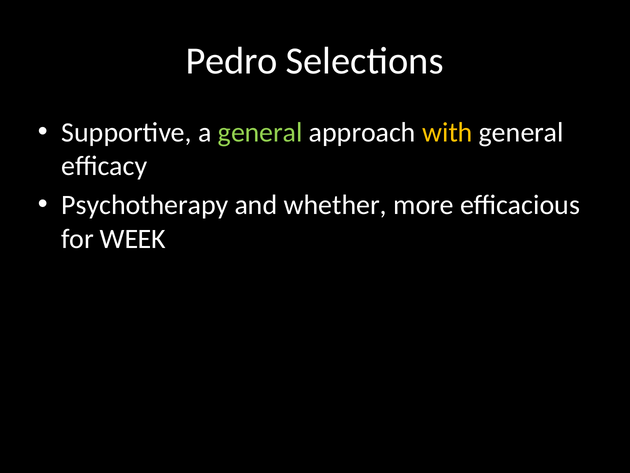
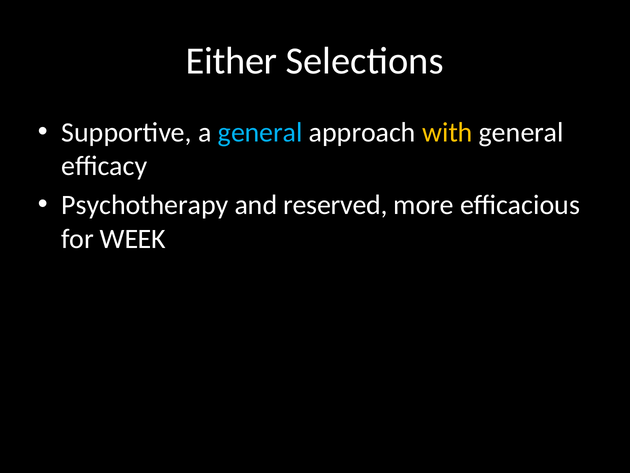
Pedro: Pedro -> Either (232, 61)
general colour: light green -> light blue (260, 132)
whether: whether -> reserved (335, 205)
